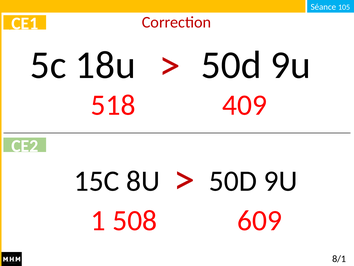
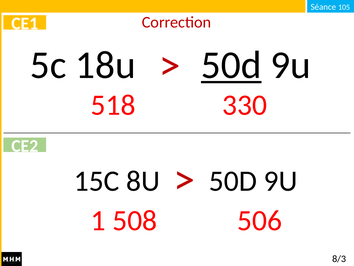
50d underline: none -> present (231, 65)
409: 409 -> 330 (245, 105)
609: 609 -> 506 (260, 220)
8/1: 8/1 -> 8/3 (339, 258)
